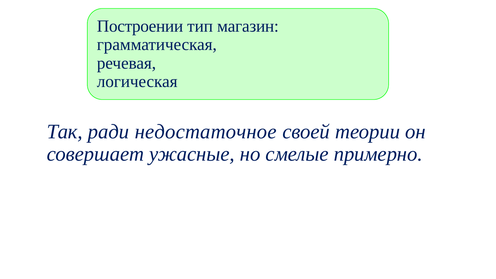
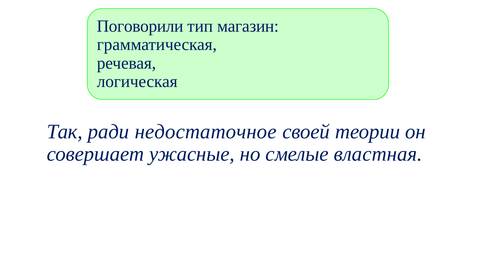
Построении: Построении -> Поговорили (140, 26)
примерно: примерно -> властная (378, 154)
